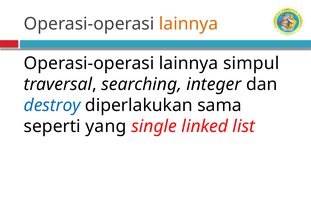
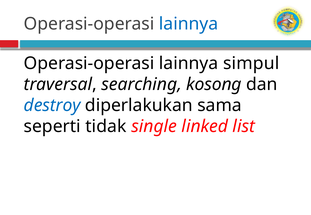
lainnya colour: orange -> blue (189, 24)
integer: integer -> kosong (214, 84)
yang: yang -> tidak (106, 127)
